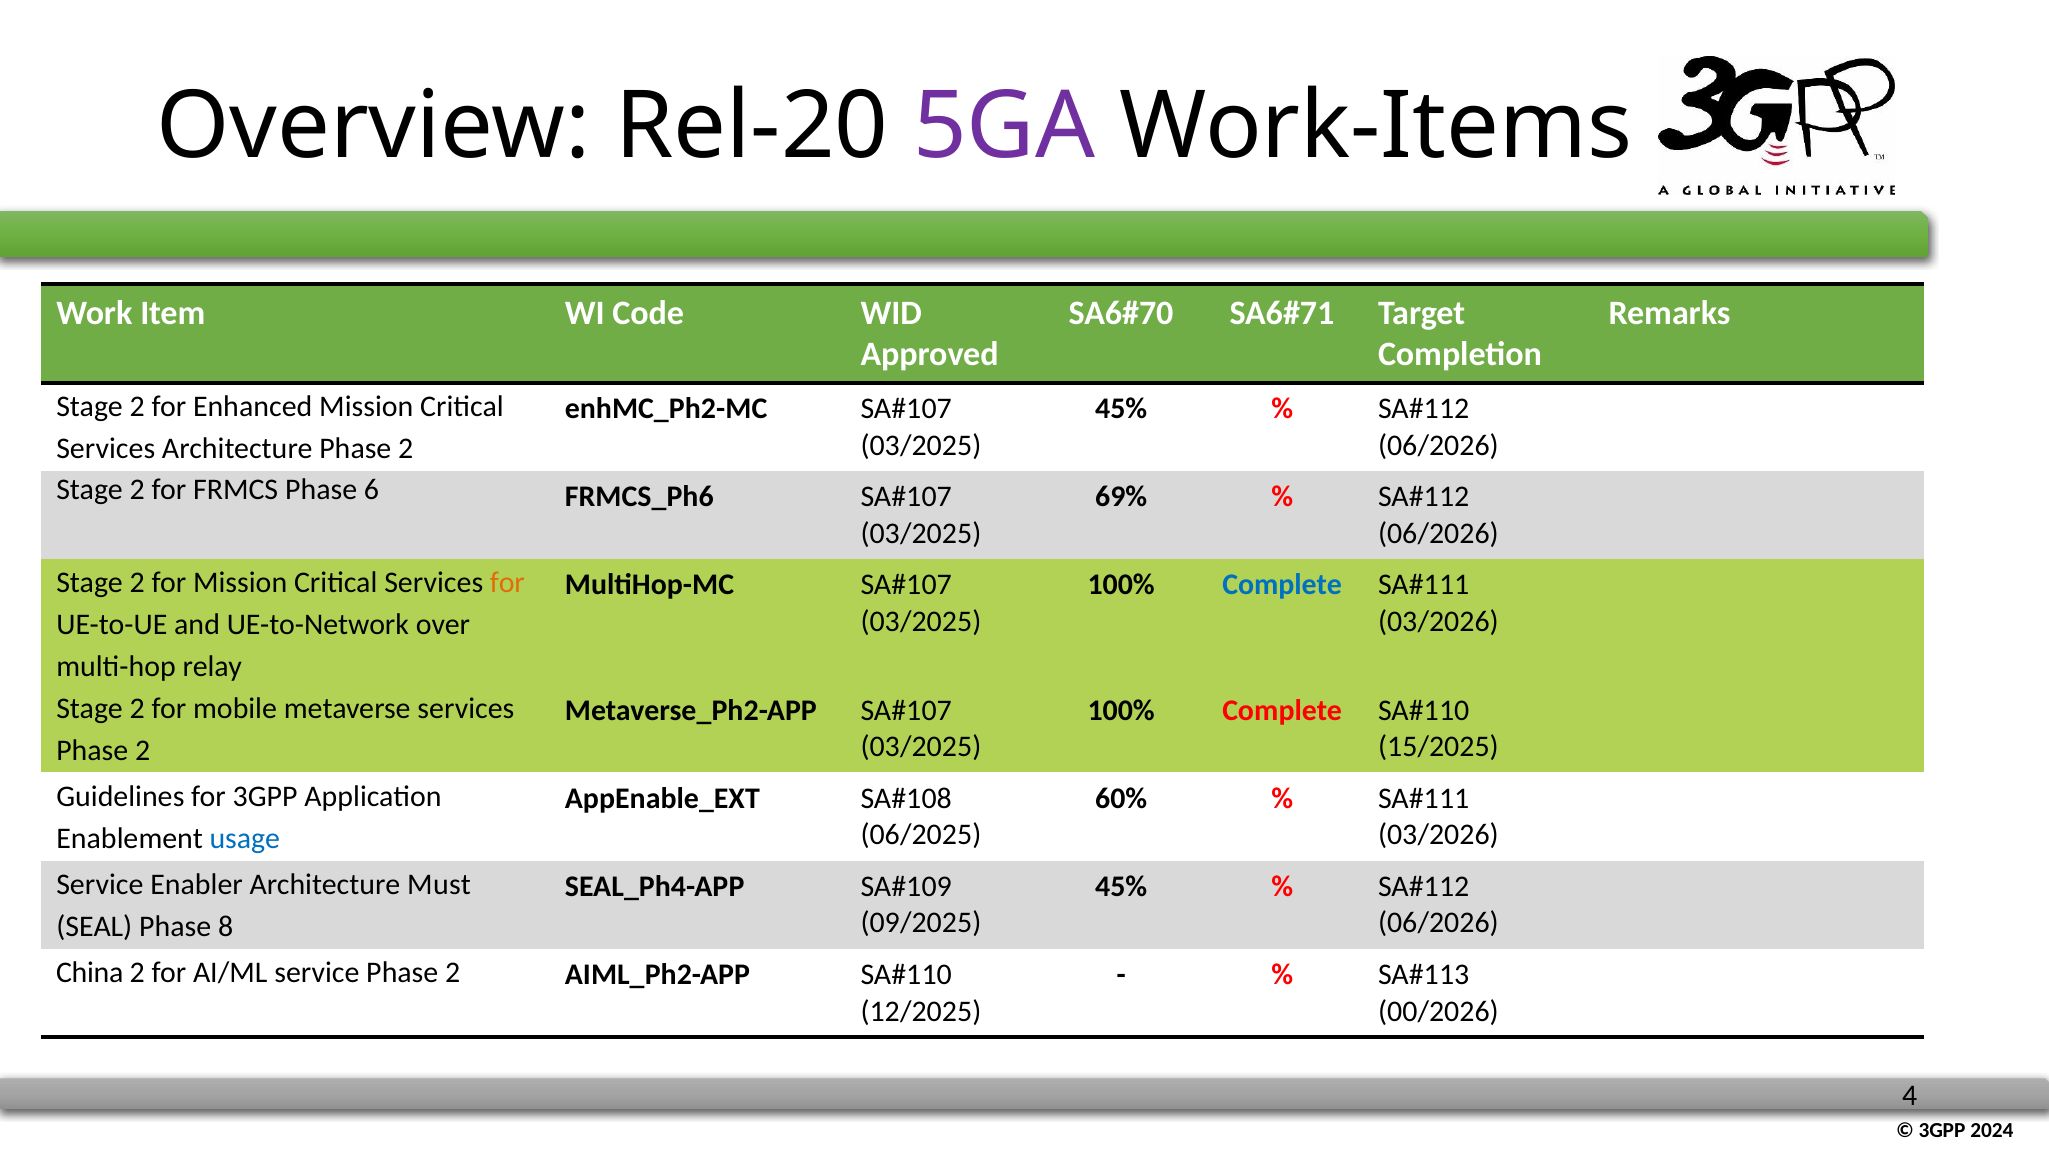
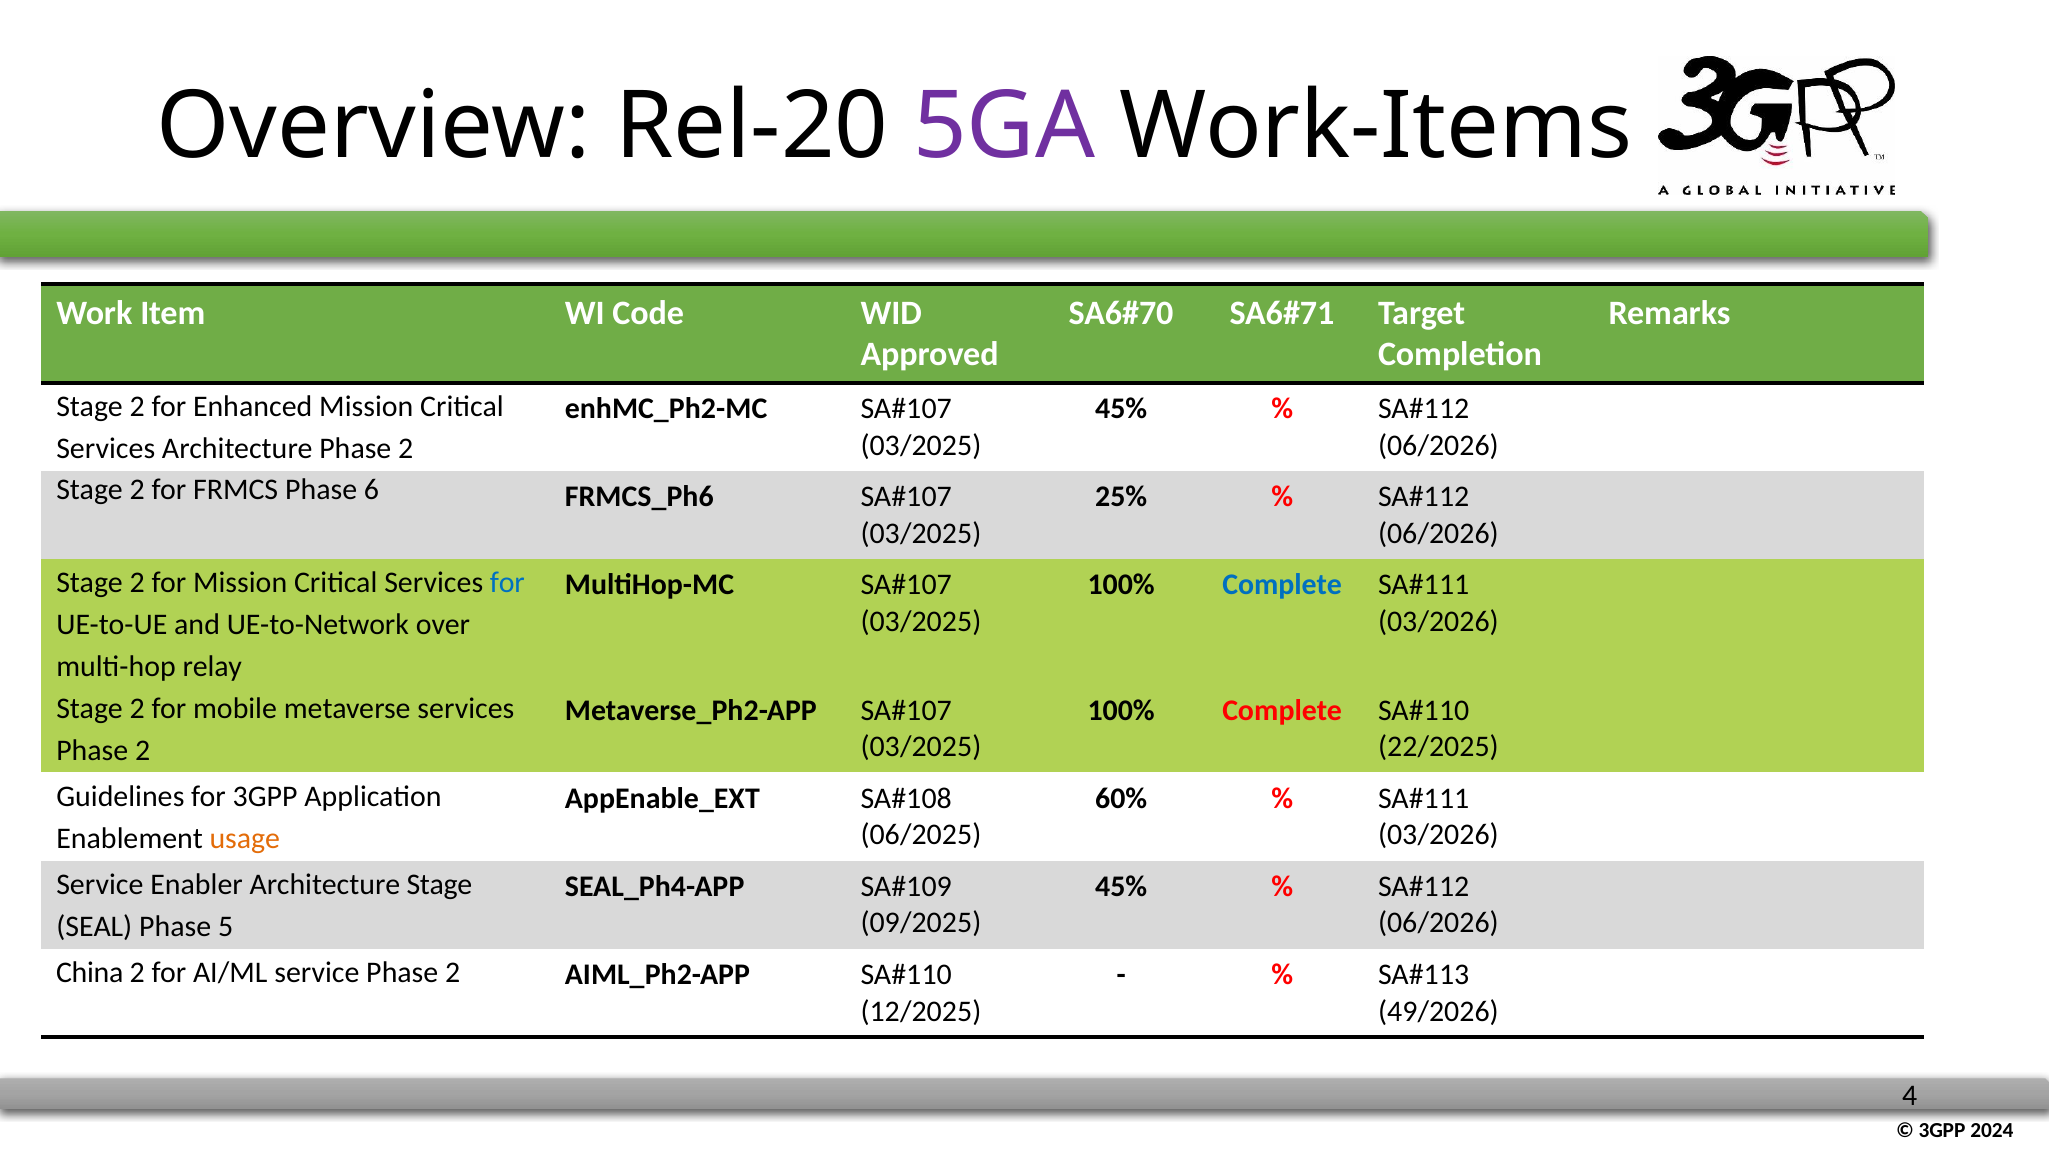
69%: 69% -> 25% (1121, 497)
for colour: orange -> blue (507, 583)
15/2025: 15/2025 -> 22/2025 (1438, 747)
usage colour: blue -> orange (245, 838)
Architecture Must: Must -> Stage (439, 884)
8: 8 -> 5 (226, 926)
00/2026: 00/2026 -> 49/2026 (1438, 1011)
